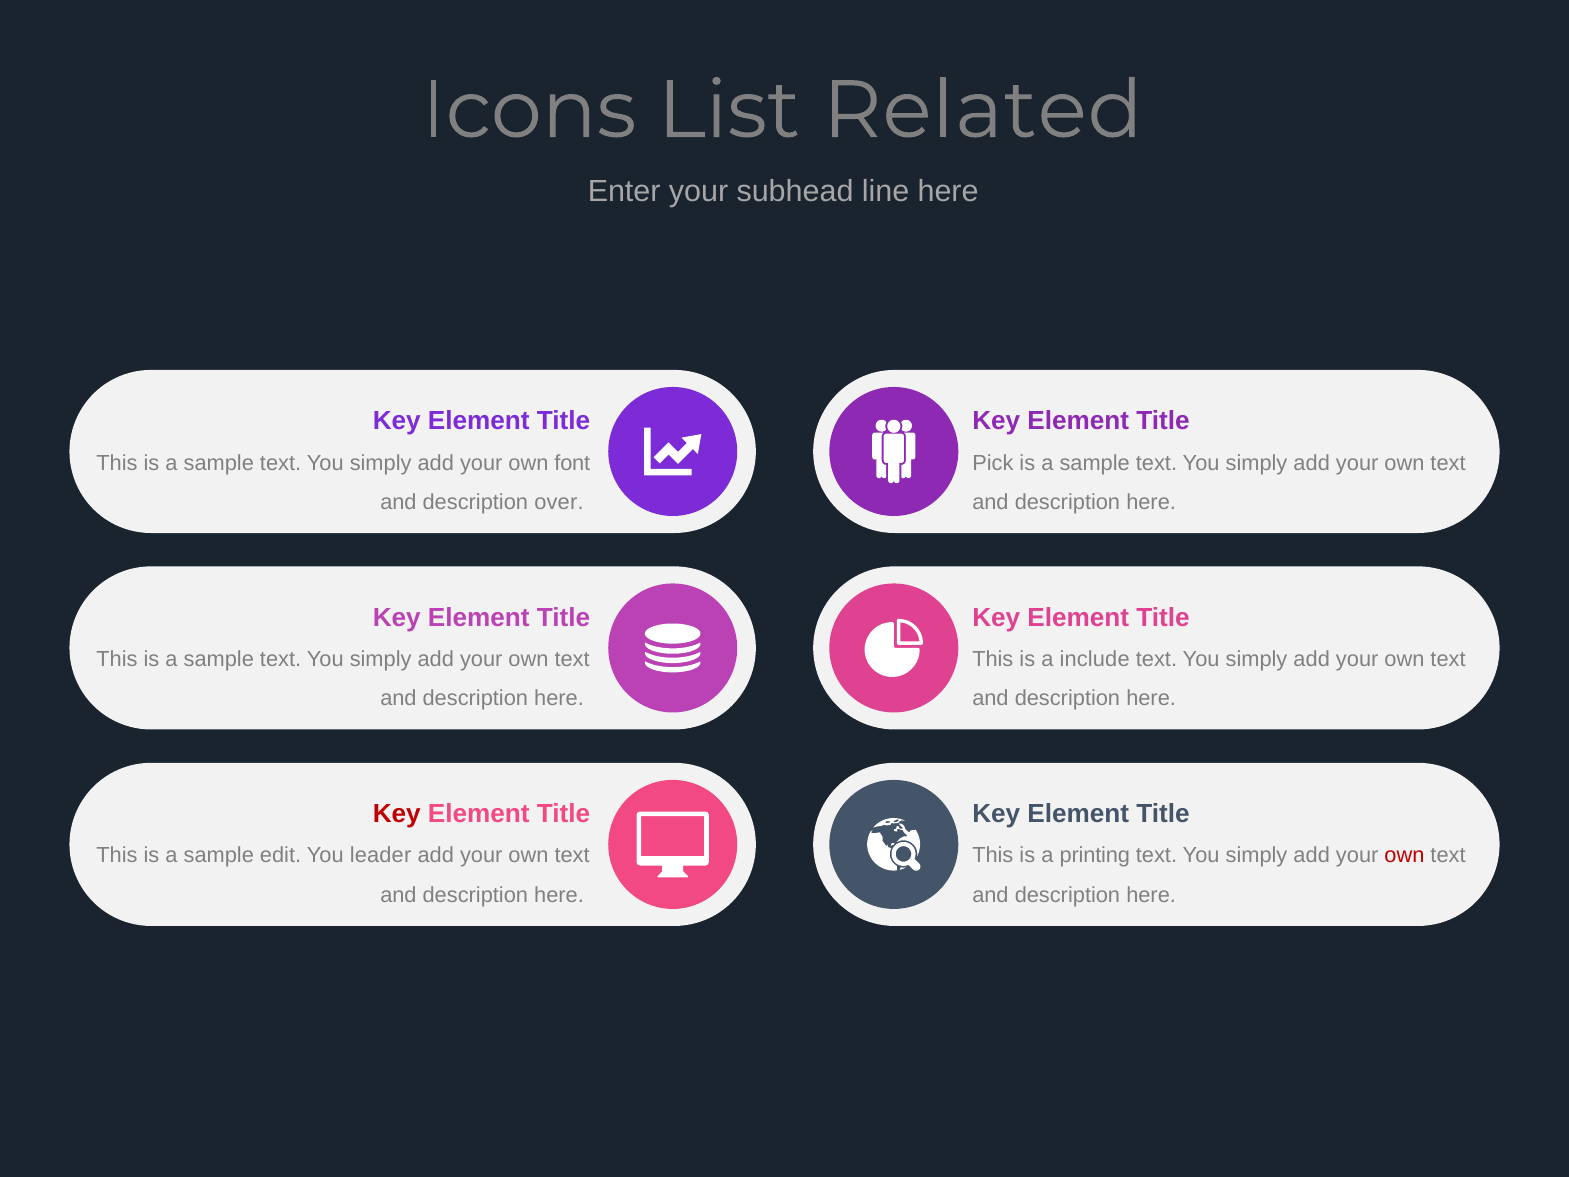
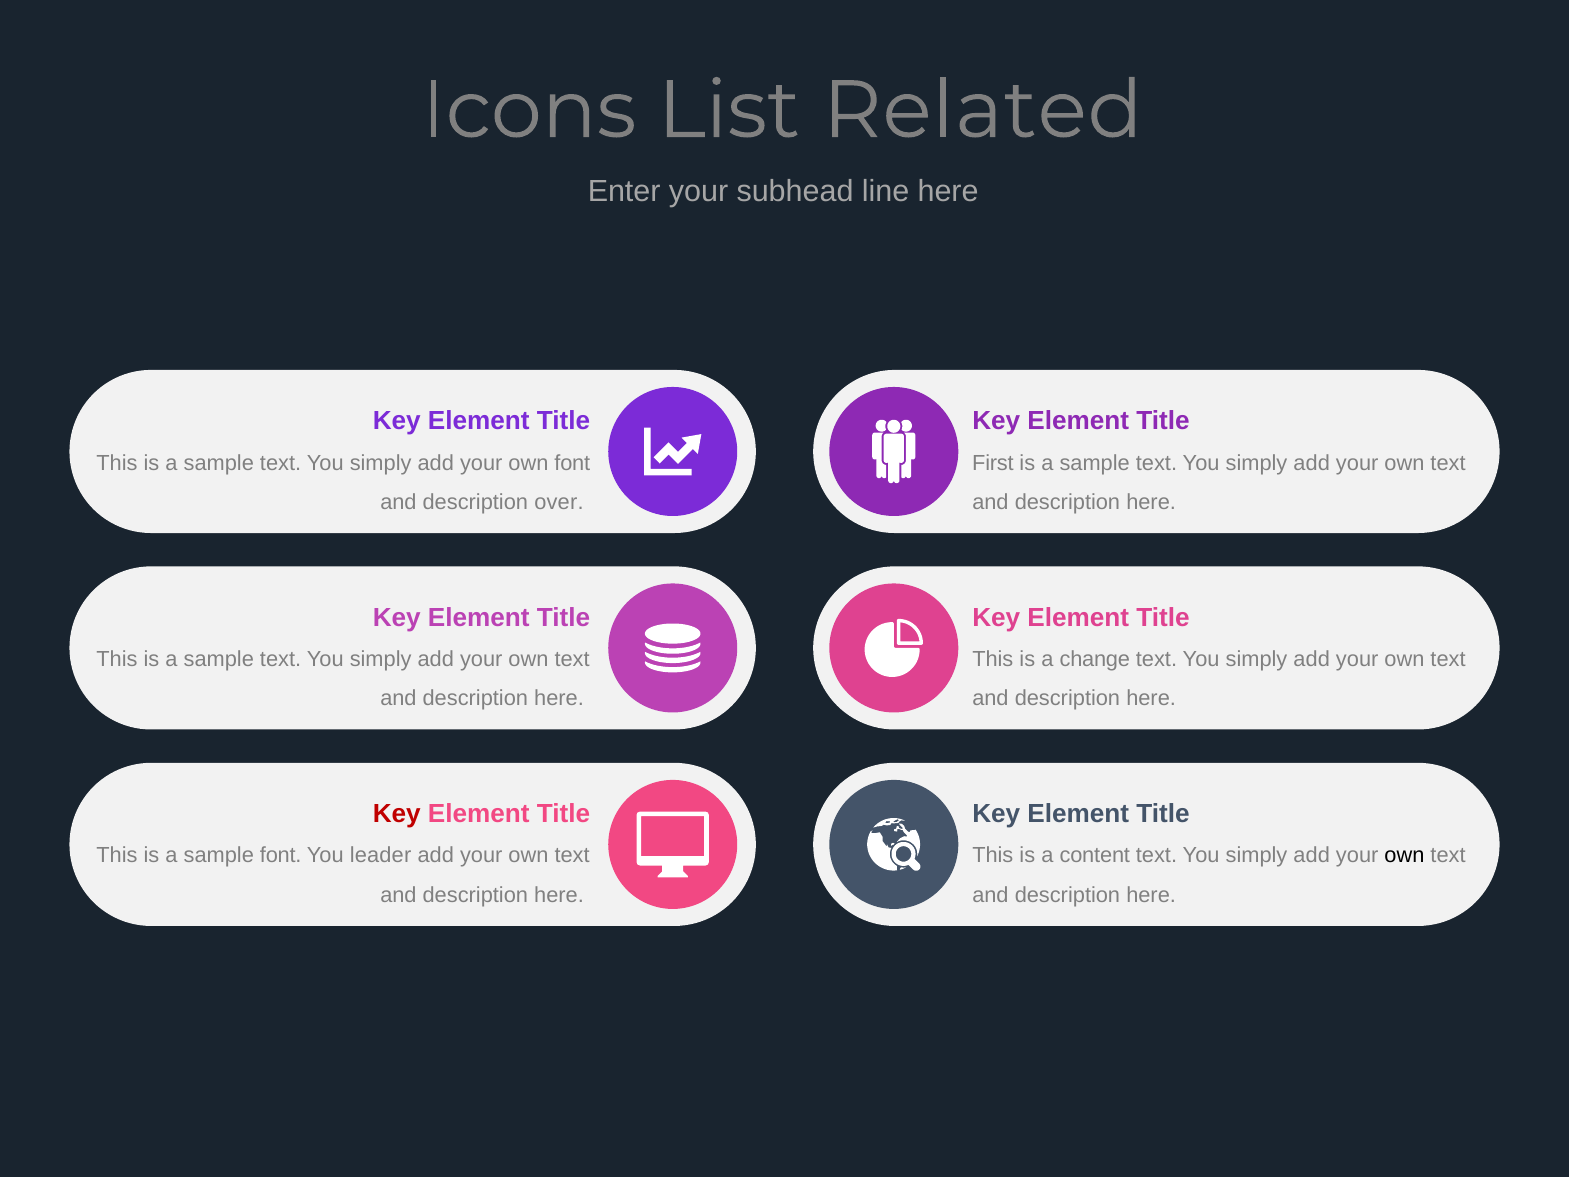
Pick: Pick -> First (993, 463)
include: include -> change (1095, 659)
sample edit: edit -> font (281, 856)
printing: printing -> content (1095, 856)
own colour: red -> black (1404, 856)
